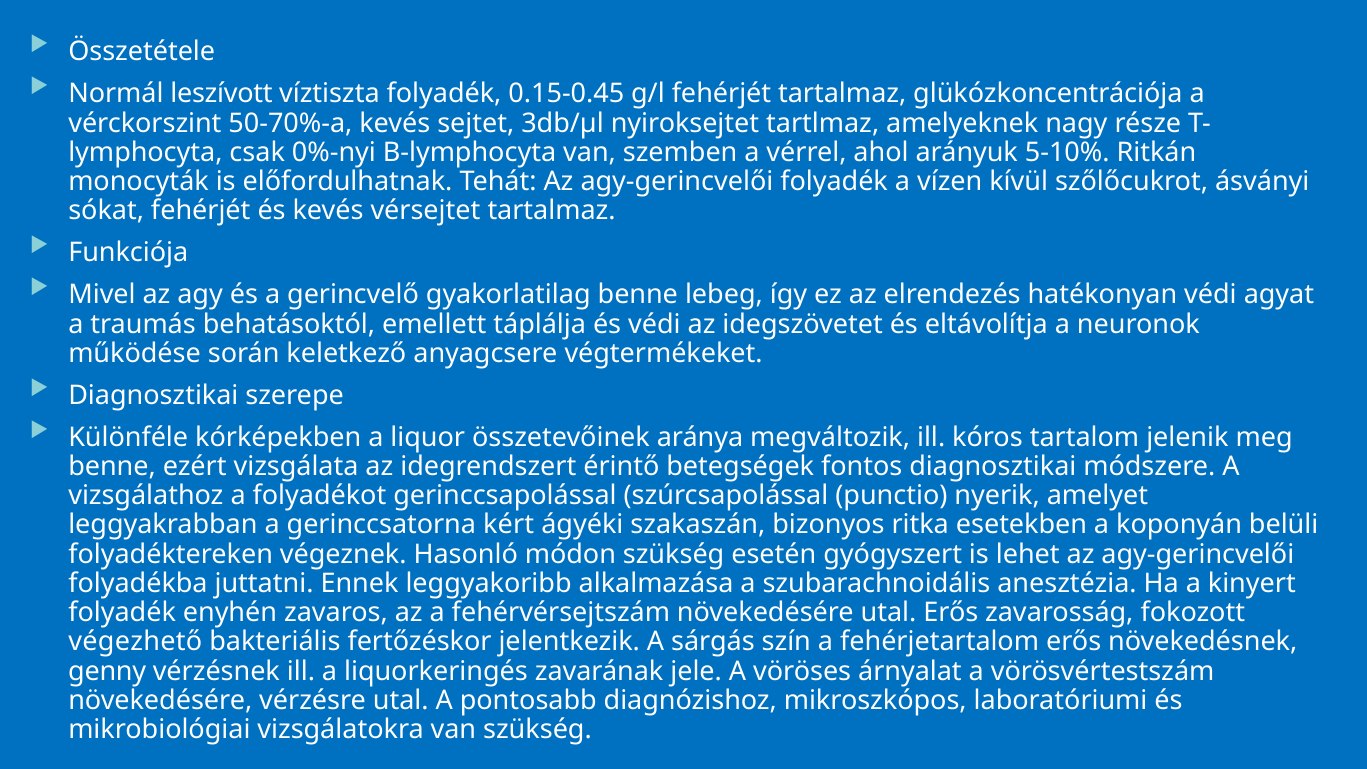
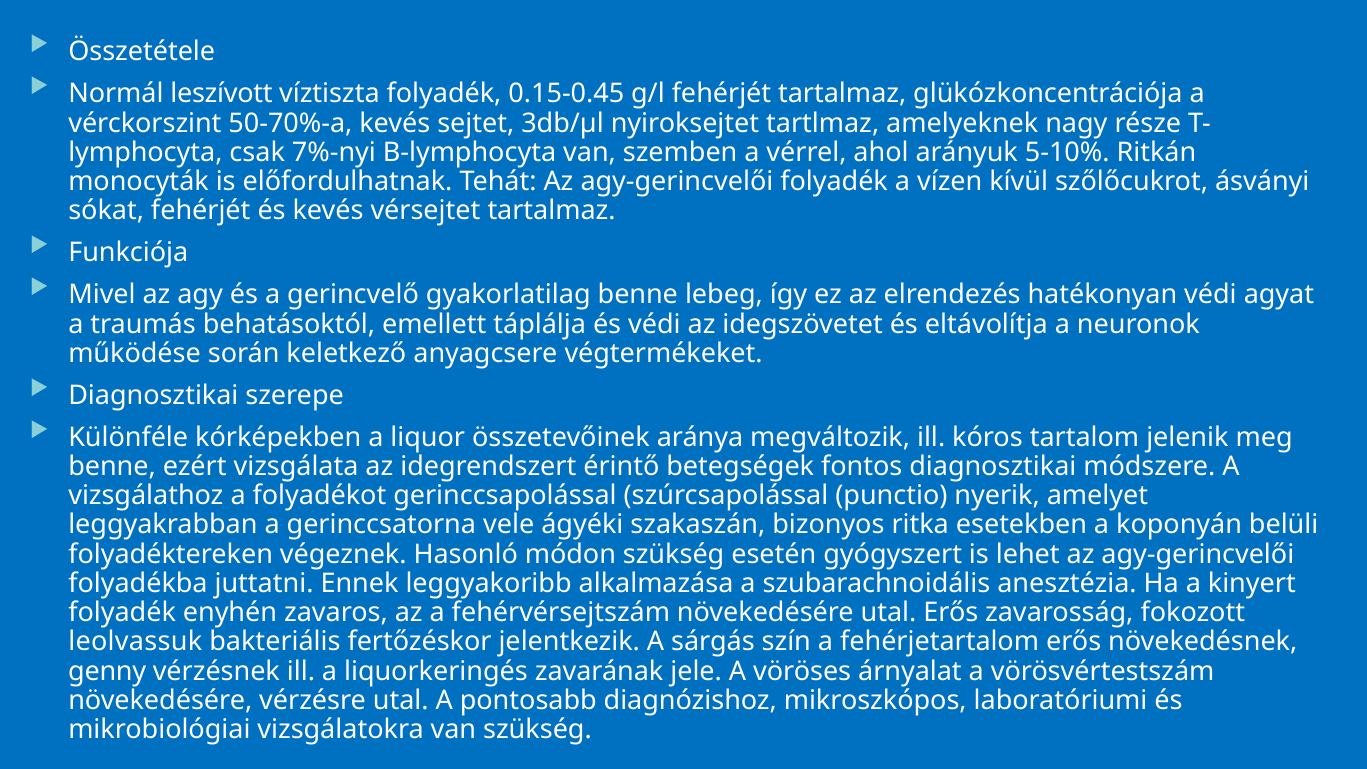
0%-nyi: 0%-nyi -> 7%-nyi (334, 152)
kért: kért -> vele (509, 525)
végezhető: végezhető -> leolvassuk (135, 642)
